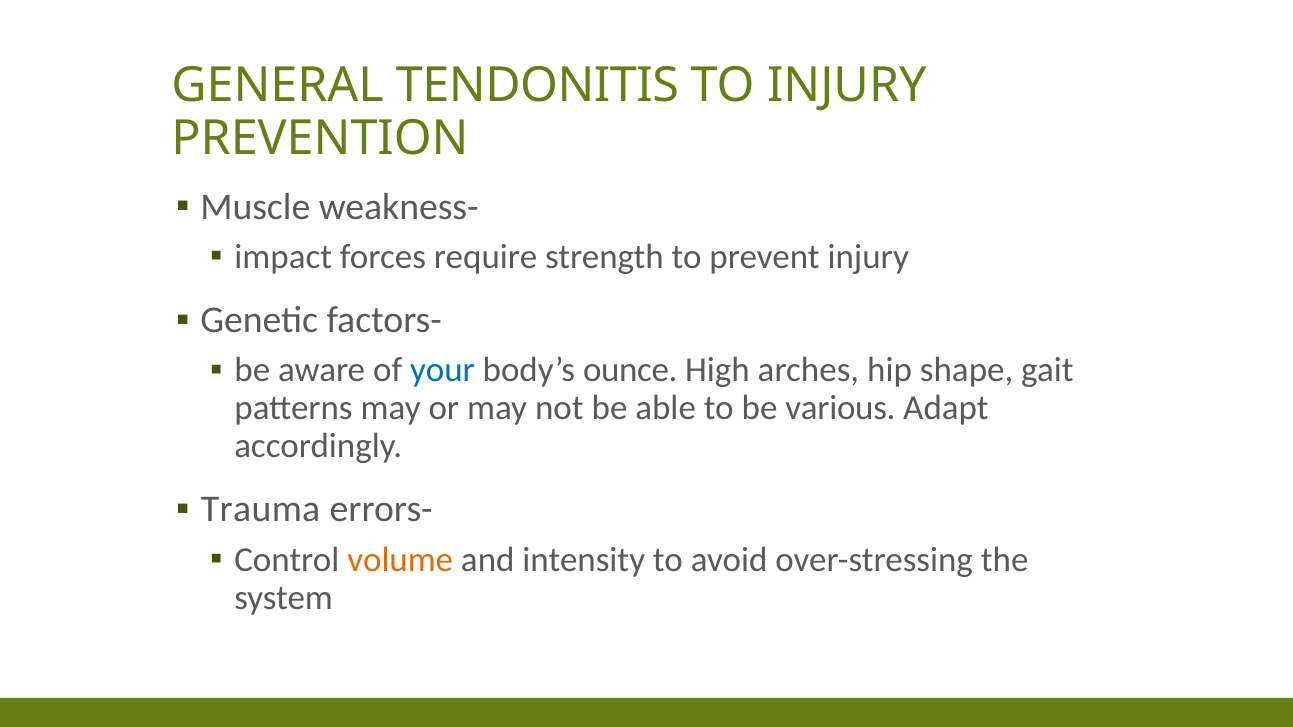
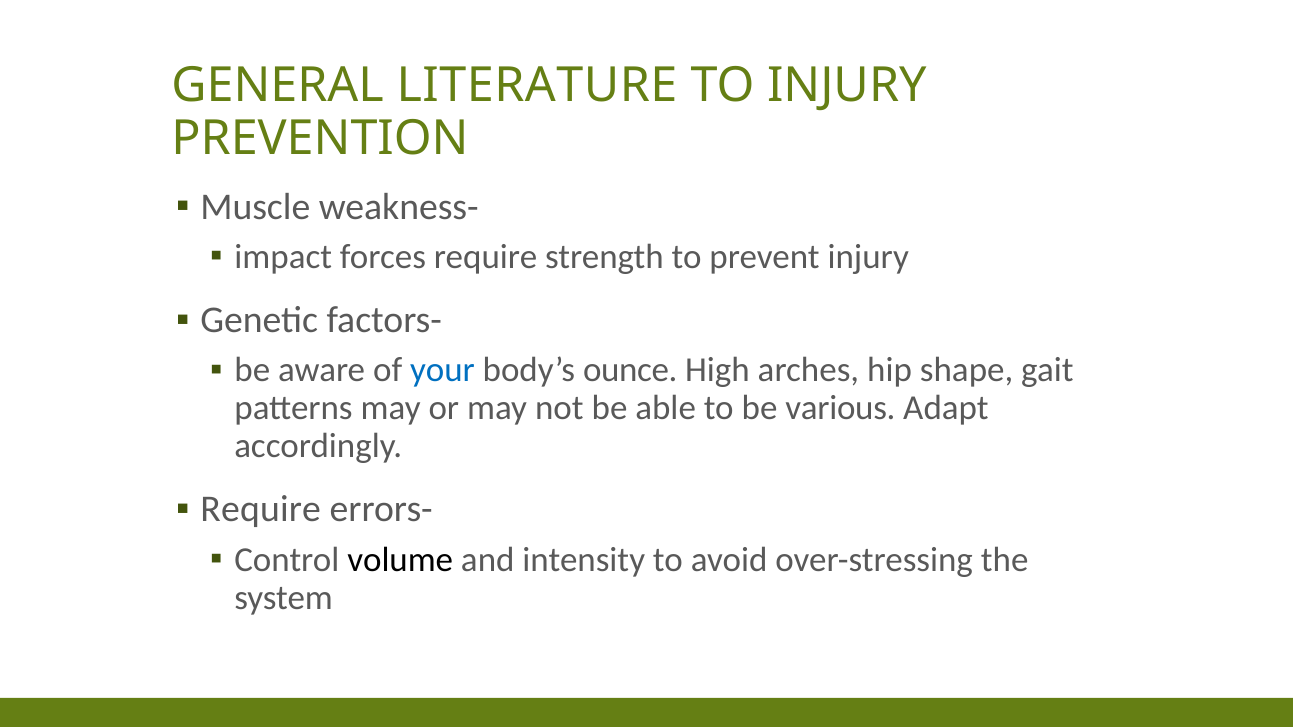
TENDONITIS: TENDONITIS -> LITERATURE (537, 86)
Trauma: Trauma -> Require (261, 510)
volume colour: orange -> black (400, 560)
